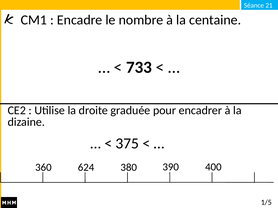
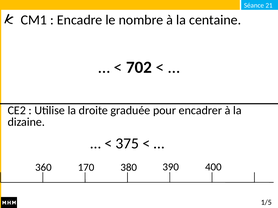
733: 733 -> 702 (139, 67)
624: 624 -> 170 (86, 168)
